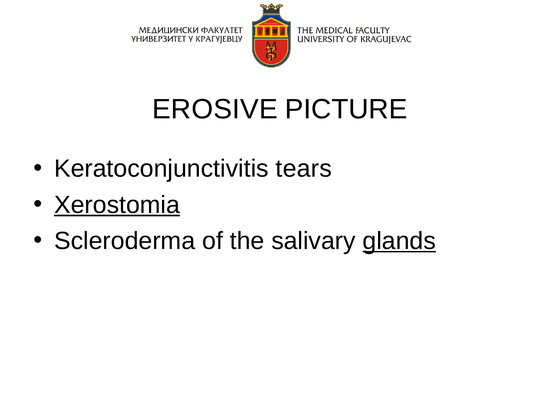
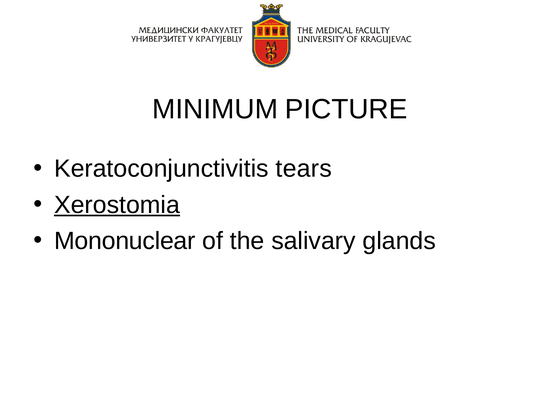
EROSIVE: EROSIVE -> MINIMUM (215, 109)
Scleroderma: Scleroderma -> Mononuclear (125, 241)
glands underline: present -> none (399, 241)
